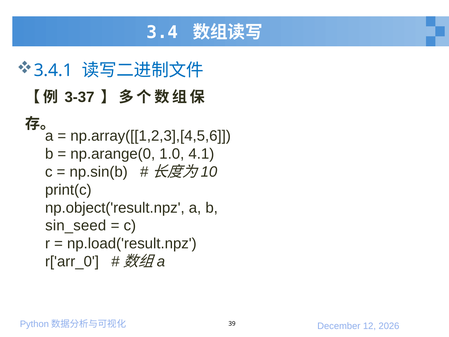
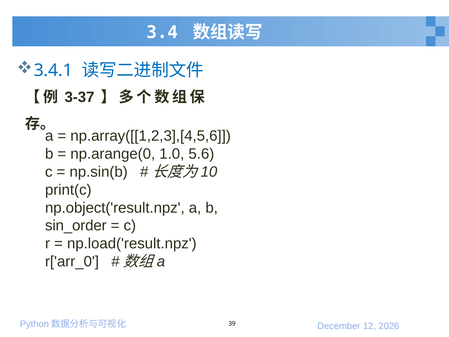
4.1: 4.1 -> 5.6 (201, 154)
sin_seed: sin_seed -> sin_order (76, 226)
